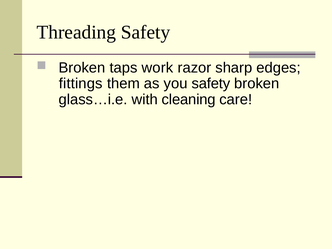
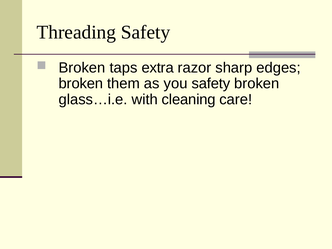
work: work -> extra (158, 68)
fittings: fittings -> broken (81, 84)
